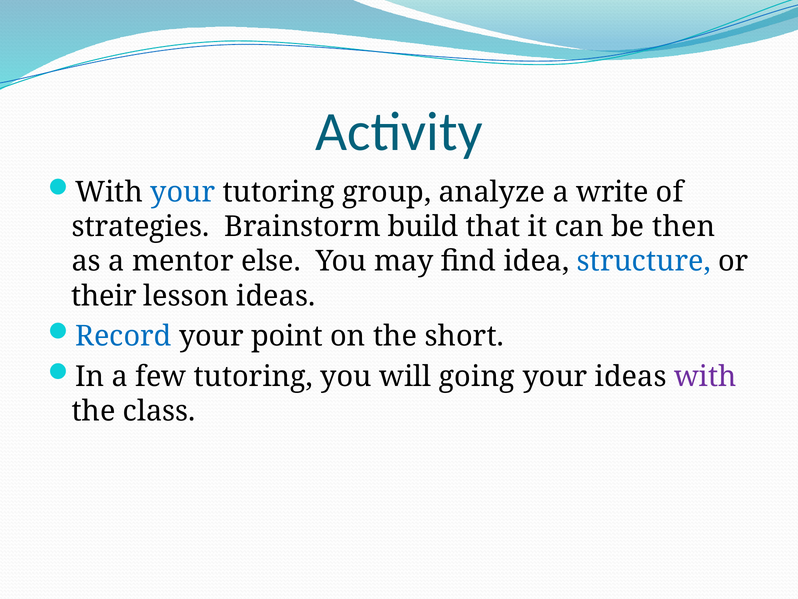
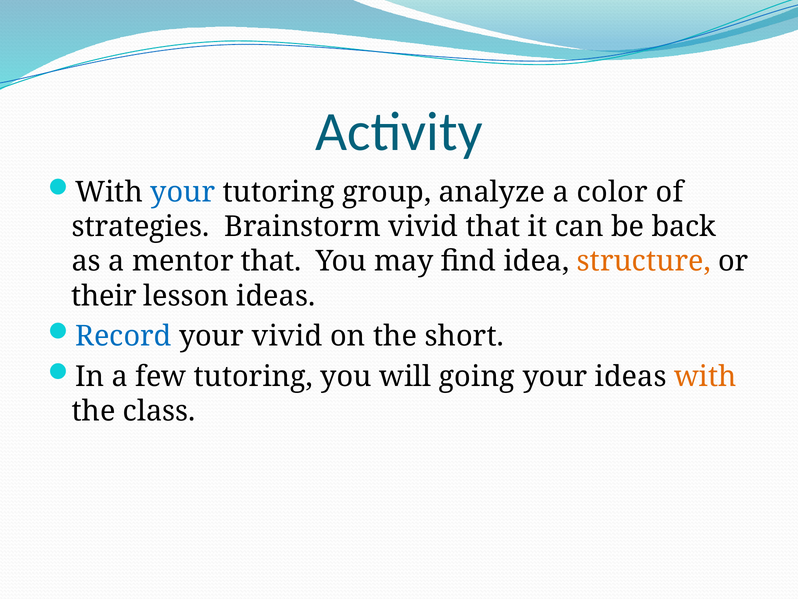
write: write -> color (612, 192)
Brainstorm build: build -> vivid (423, 227)
then: then -> back (684, 227)
mentor else: else -> that (271, 261)
structure colour: blue -> orange (644, 261)
your point: point -> vivid (287, 336)
with colour: purple -> orange (705, 376)
